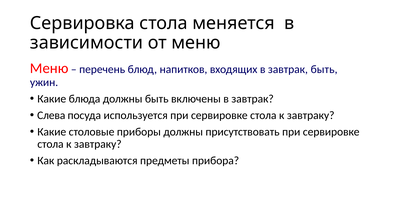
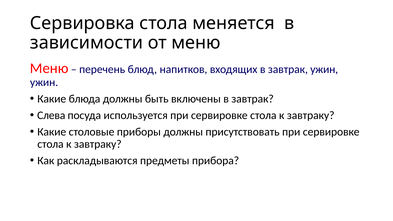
завтрак быть: быть -> ужин (324, 69)
